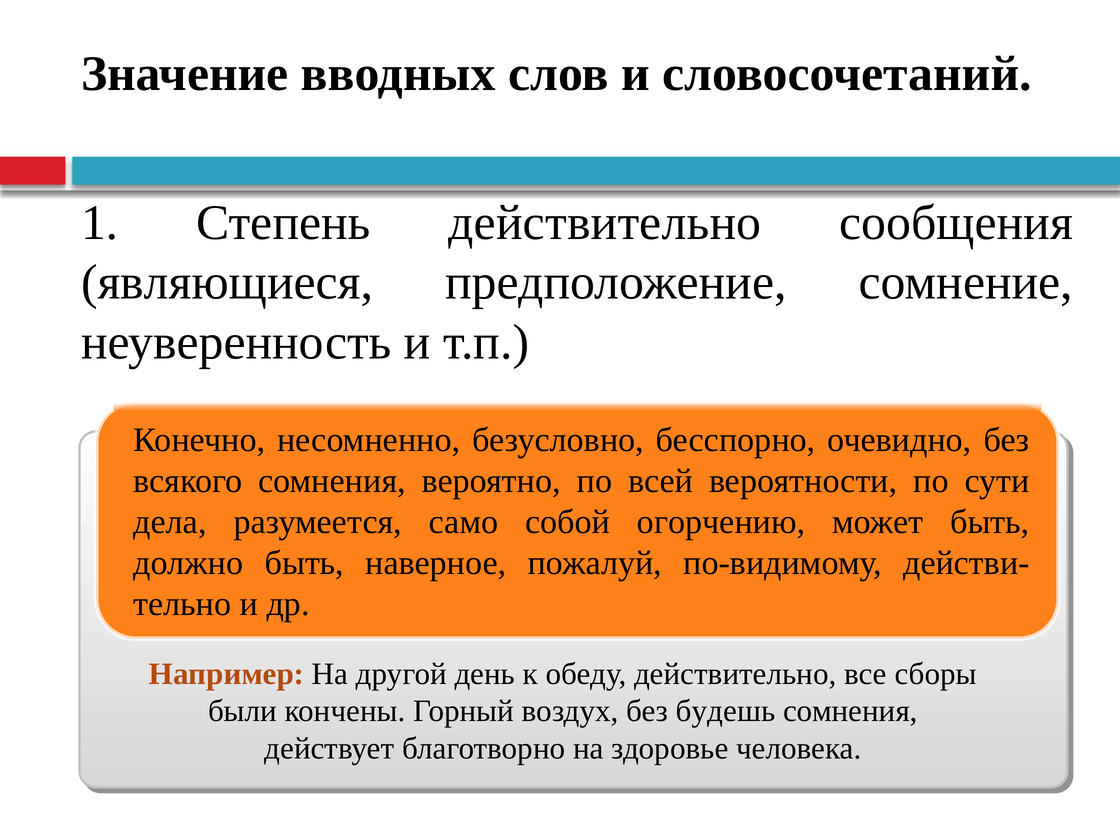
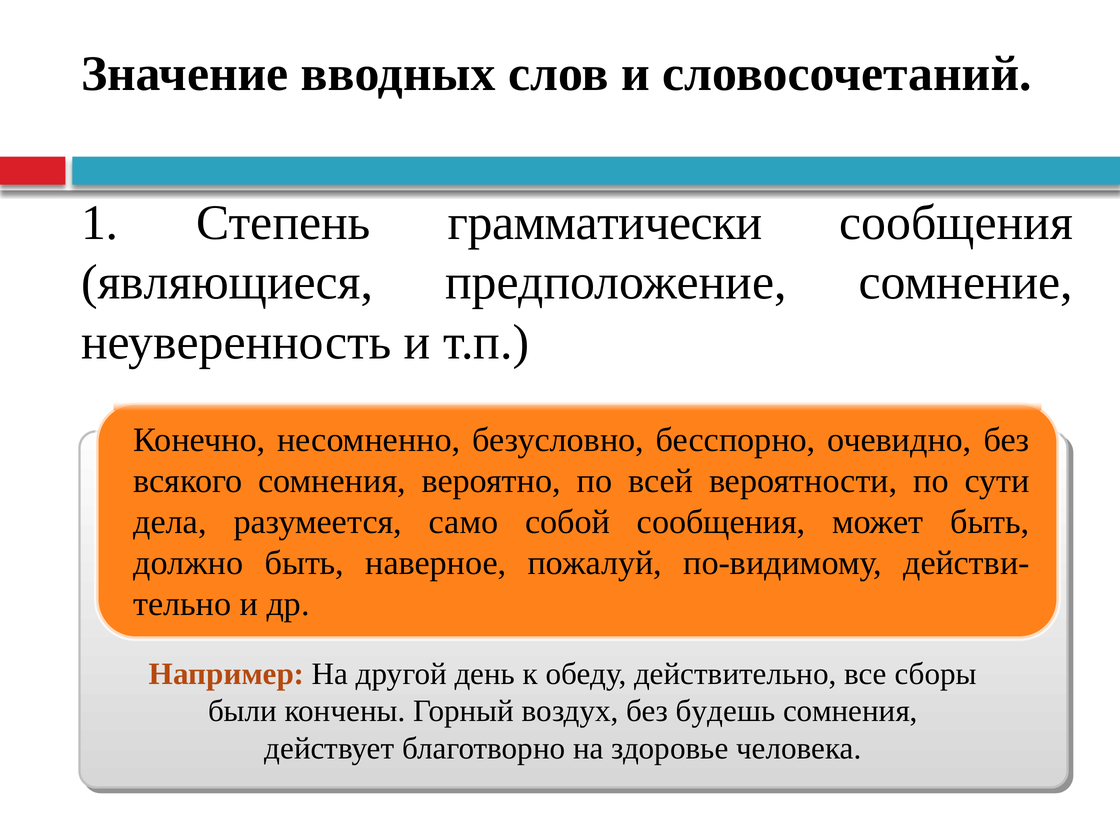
Степень действительно: действительно -> грамматически (605, 223)
собой огорчению: огорчению -> сообщения (721, 522)
